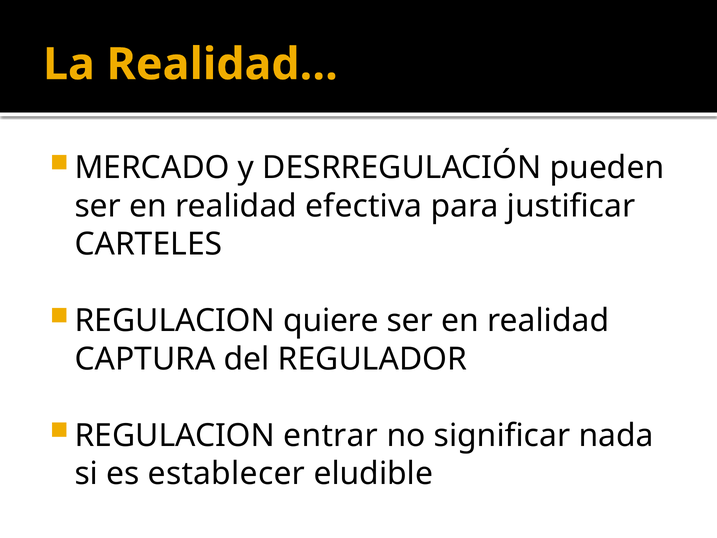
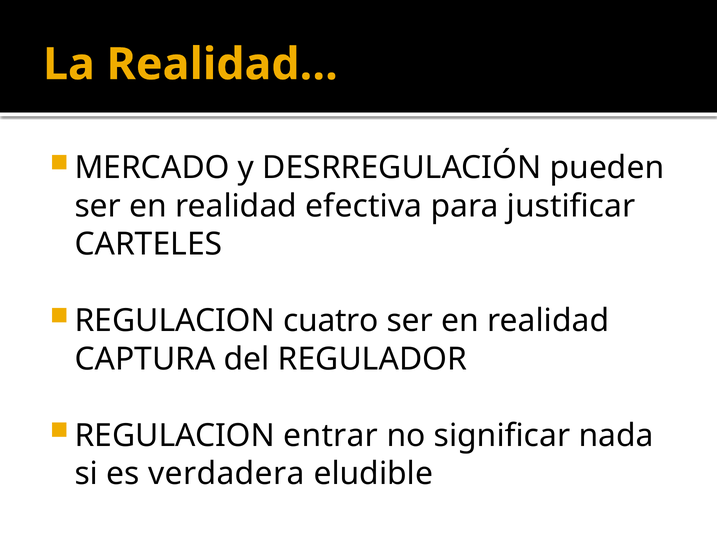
quiere: quiere -> cuatro (331, 321)
establecer: establecer -> verdadera (226, 474)
